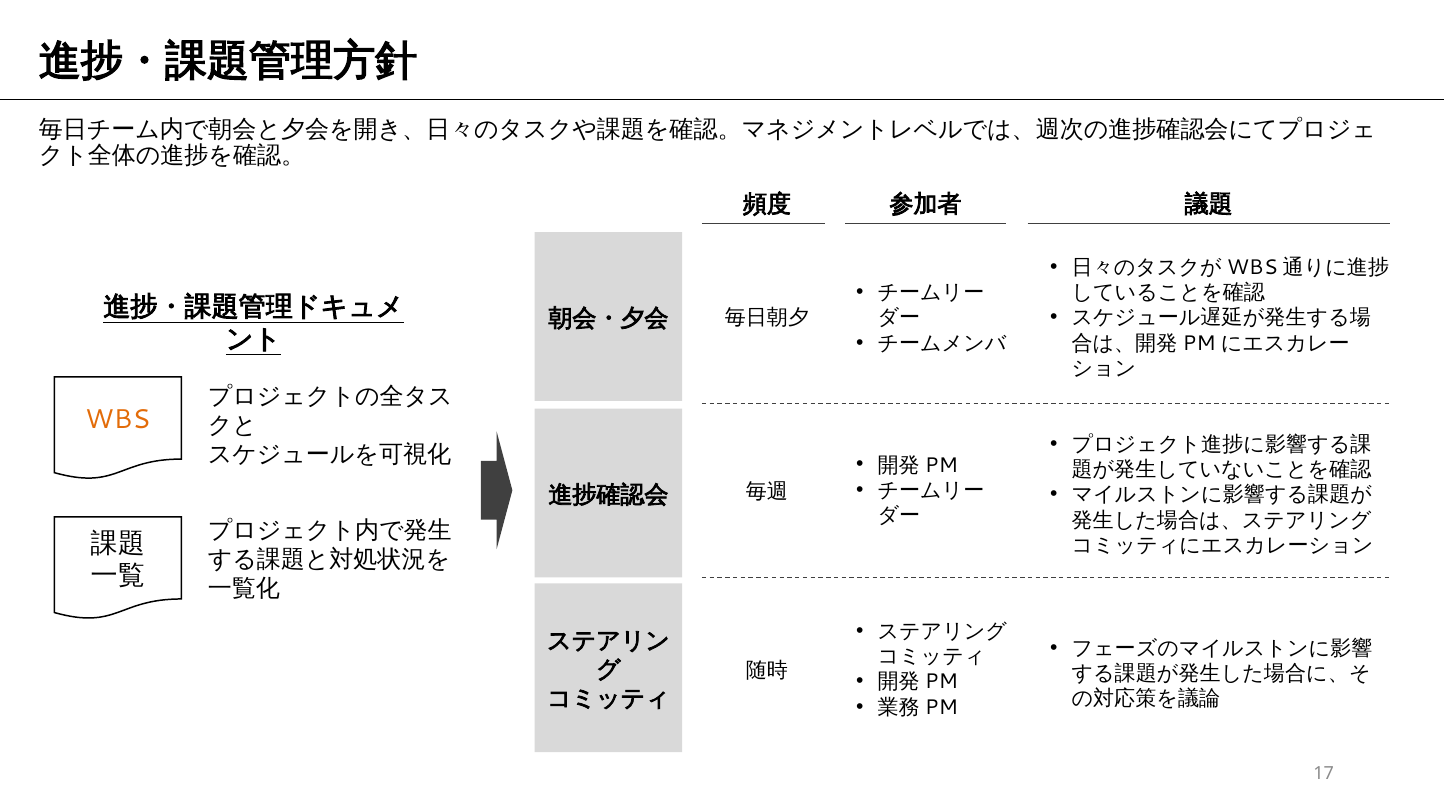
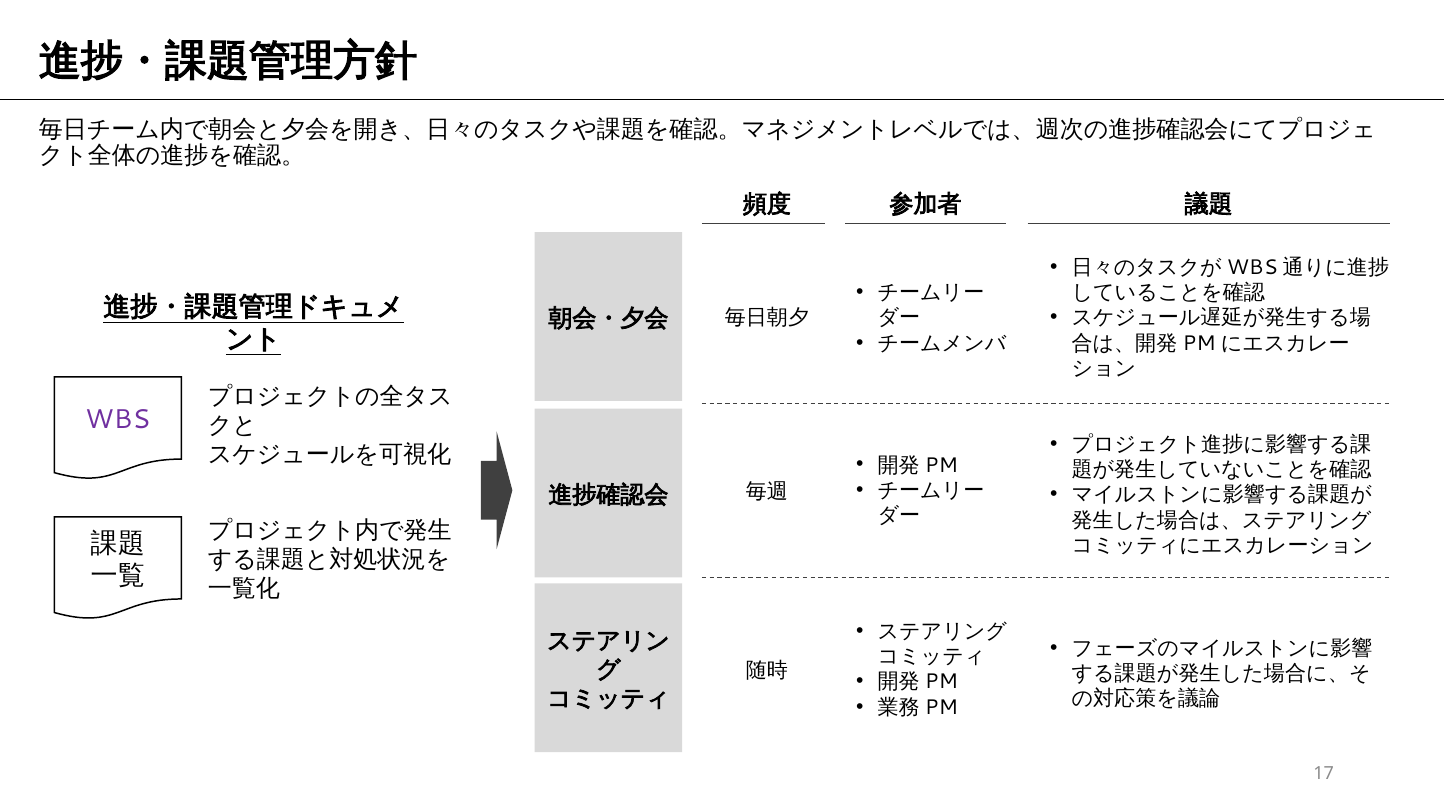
WBS colour: orange -> purple (118, 420)
